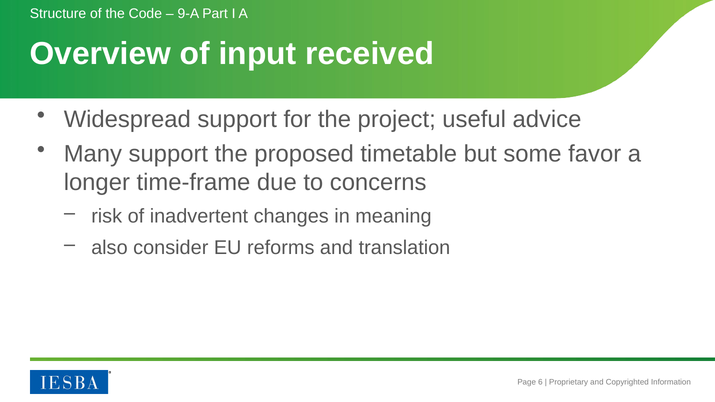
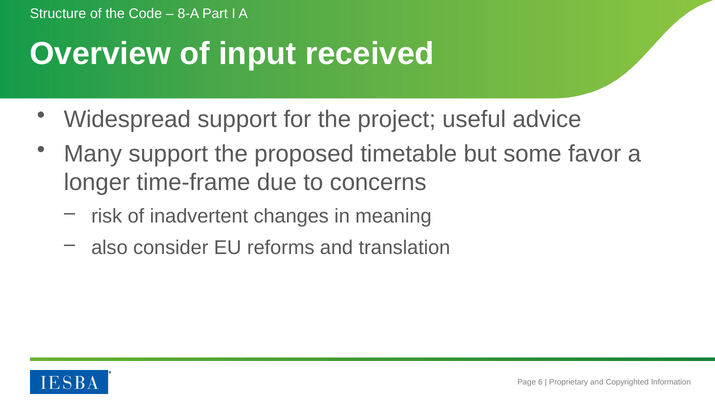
9-A: 9-A -> 8-A (188, 14)
